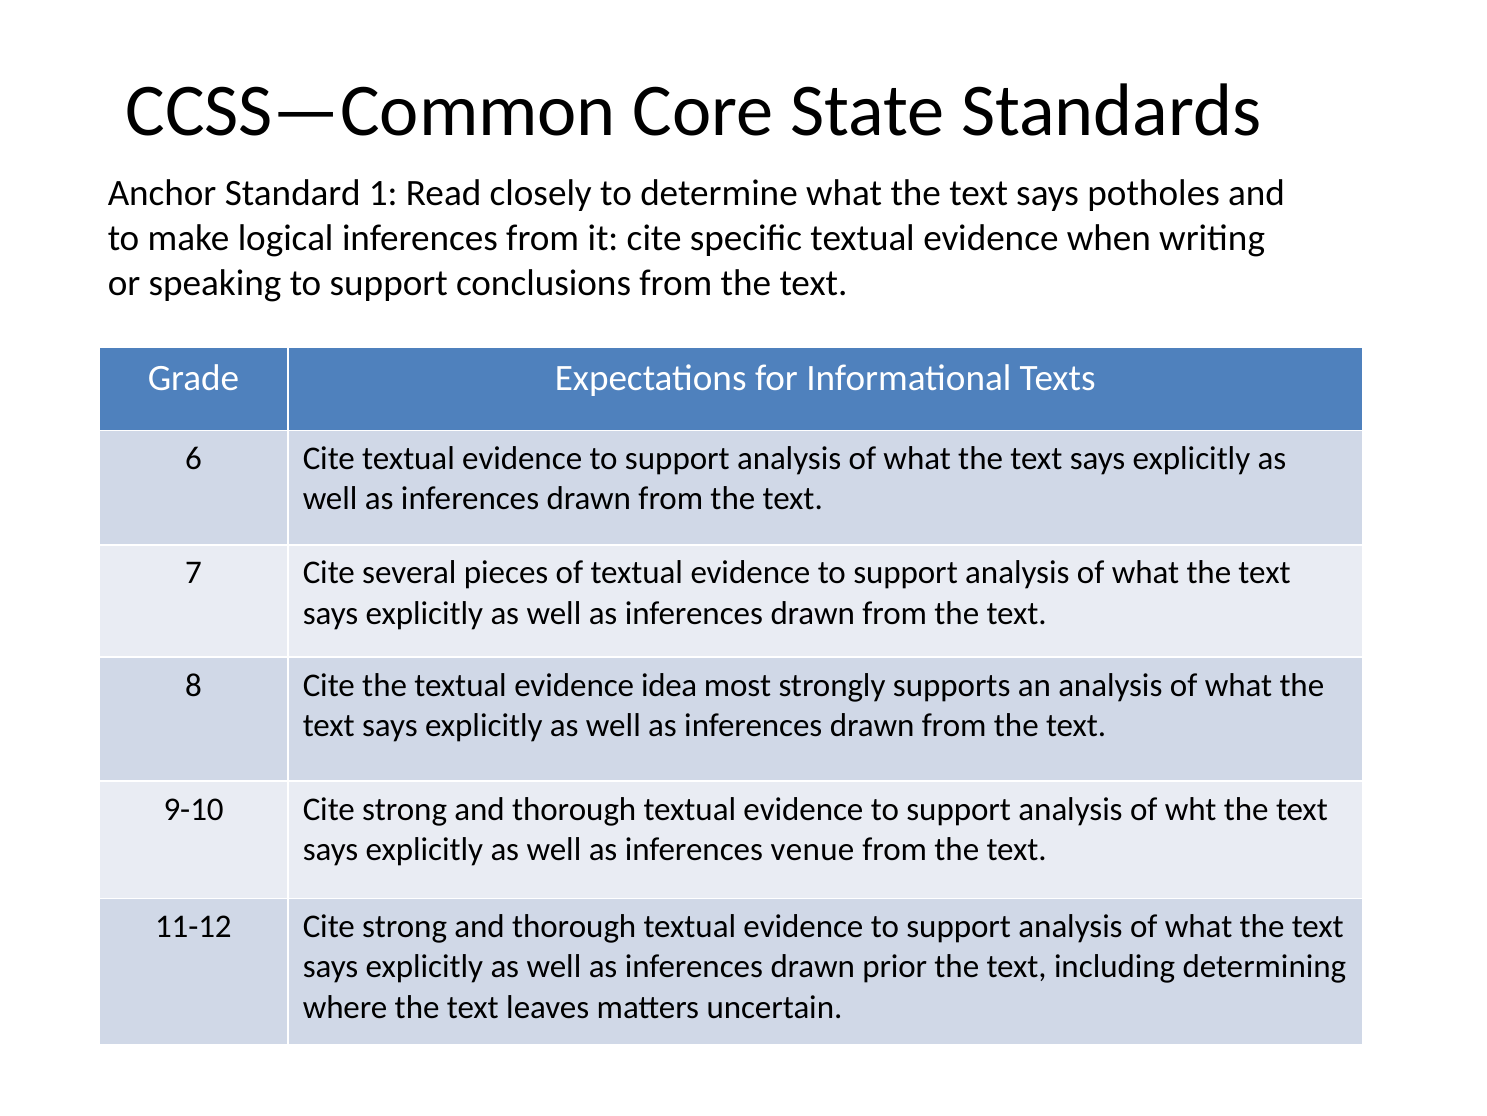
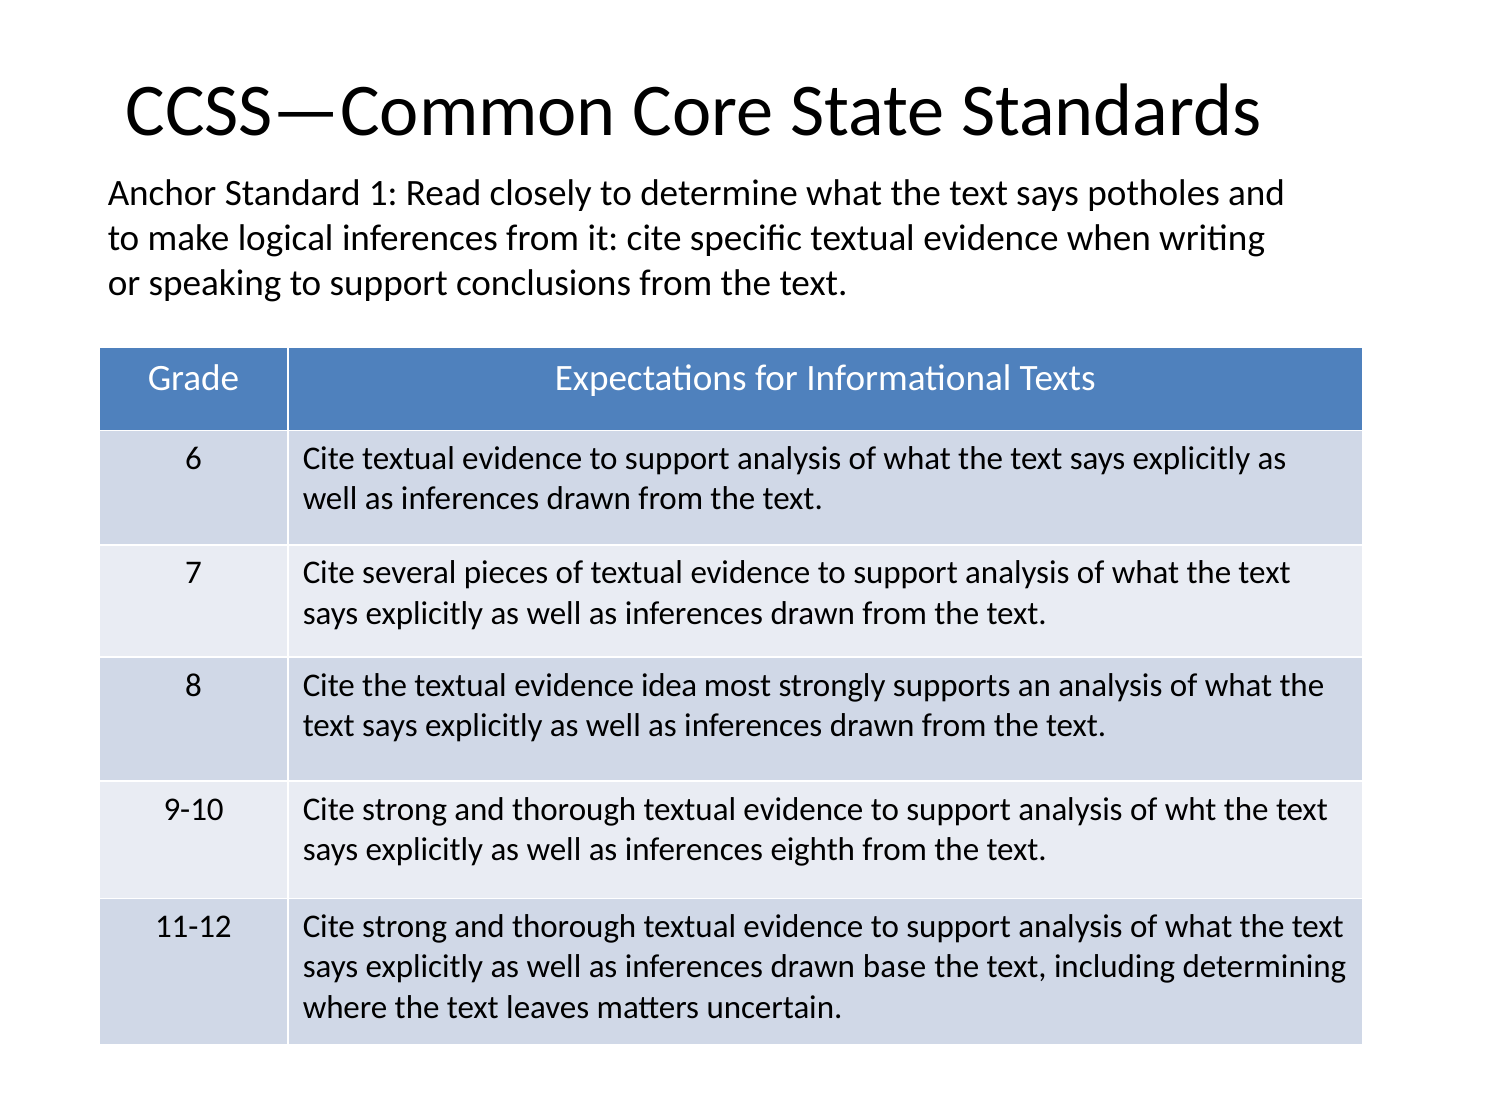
venue: venue -> eighth (813, 849)
prior: prior -> base (895, 966)
